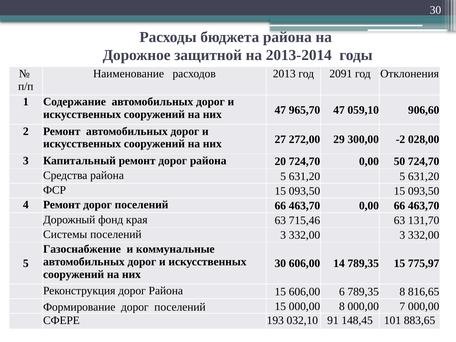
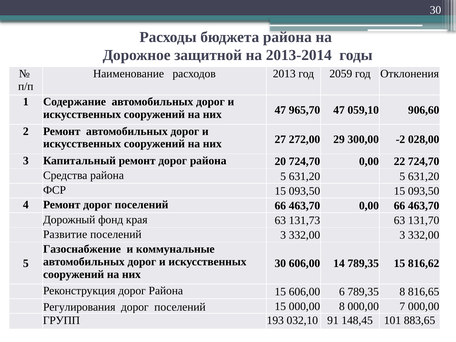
2091: 2091 -> 2059 (341, 74)
50: 50 -> 22 (399, 162)
715,46: 715,46 -> 131,73 (305, 220)
Системы: Системы -> Развитие (65, 234)
775,97: 775,97 -> 816,62 (424, 263)
Формирование: Формирование -> Регулирования (79, 307)
СФЕРЕ: СФЕРЕ -> ГРУПП (61, 320)
